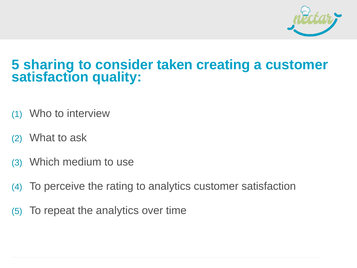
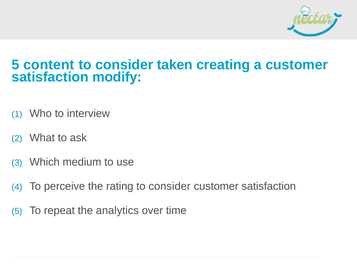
sharing: sharing -> content (49, 65)
quality: quality -> modify (117, 77)
rating to analytics: analytics -> consider (170, 186)
